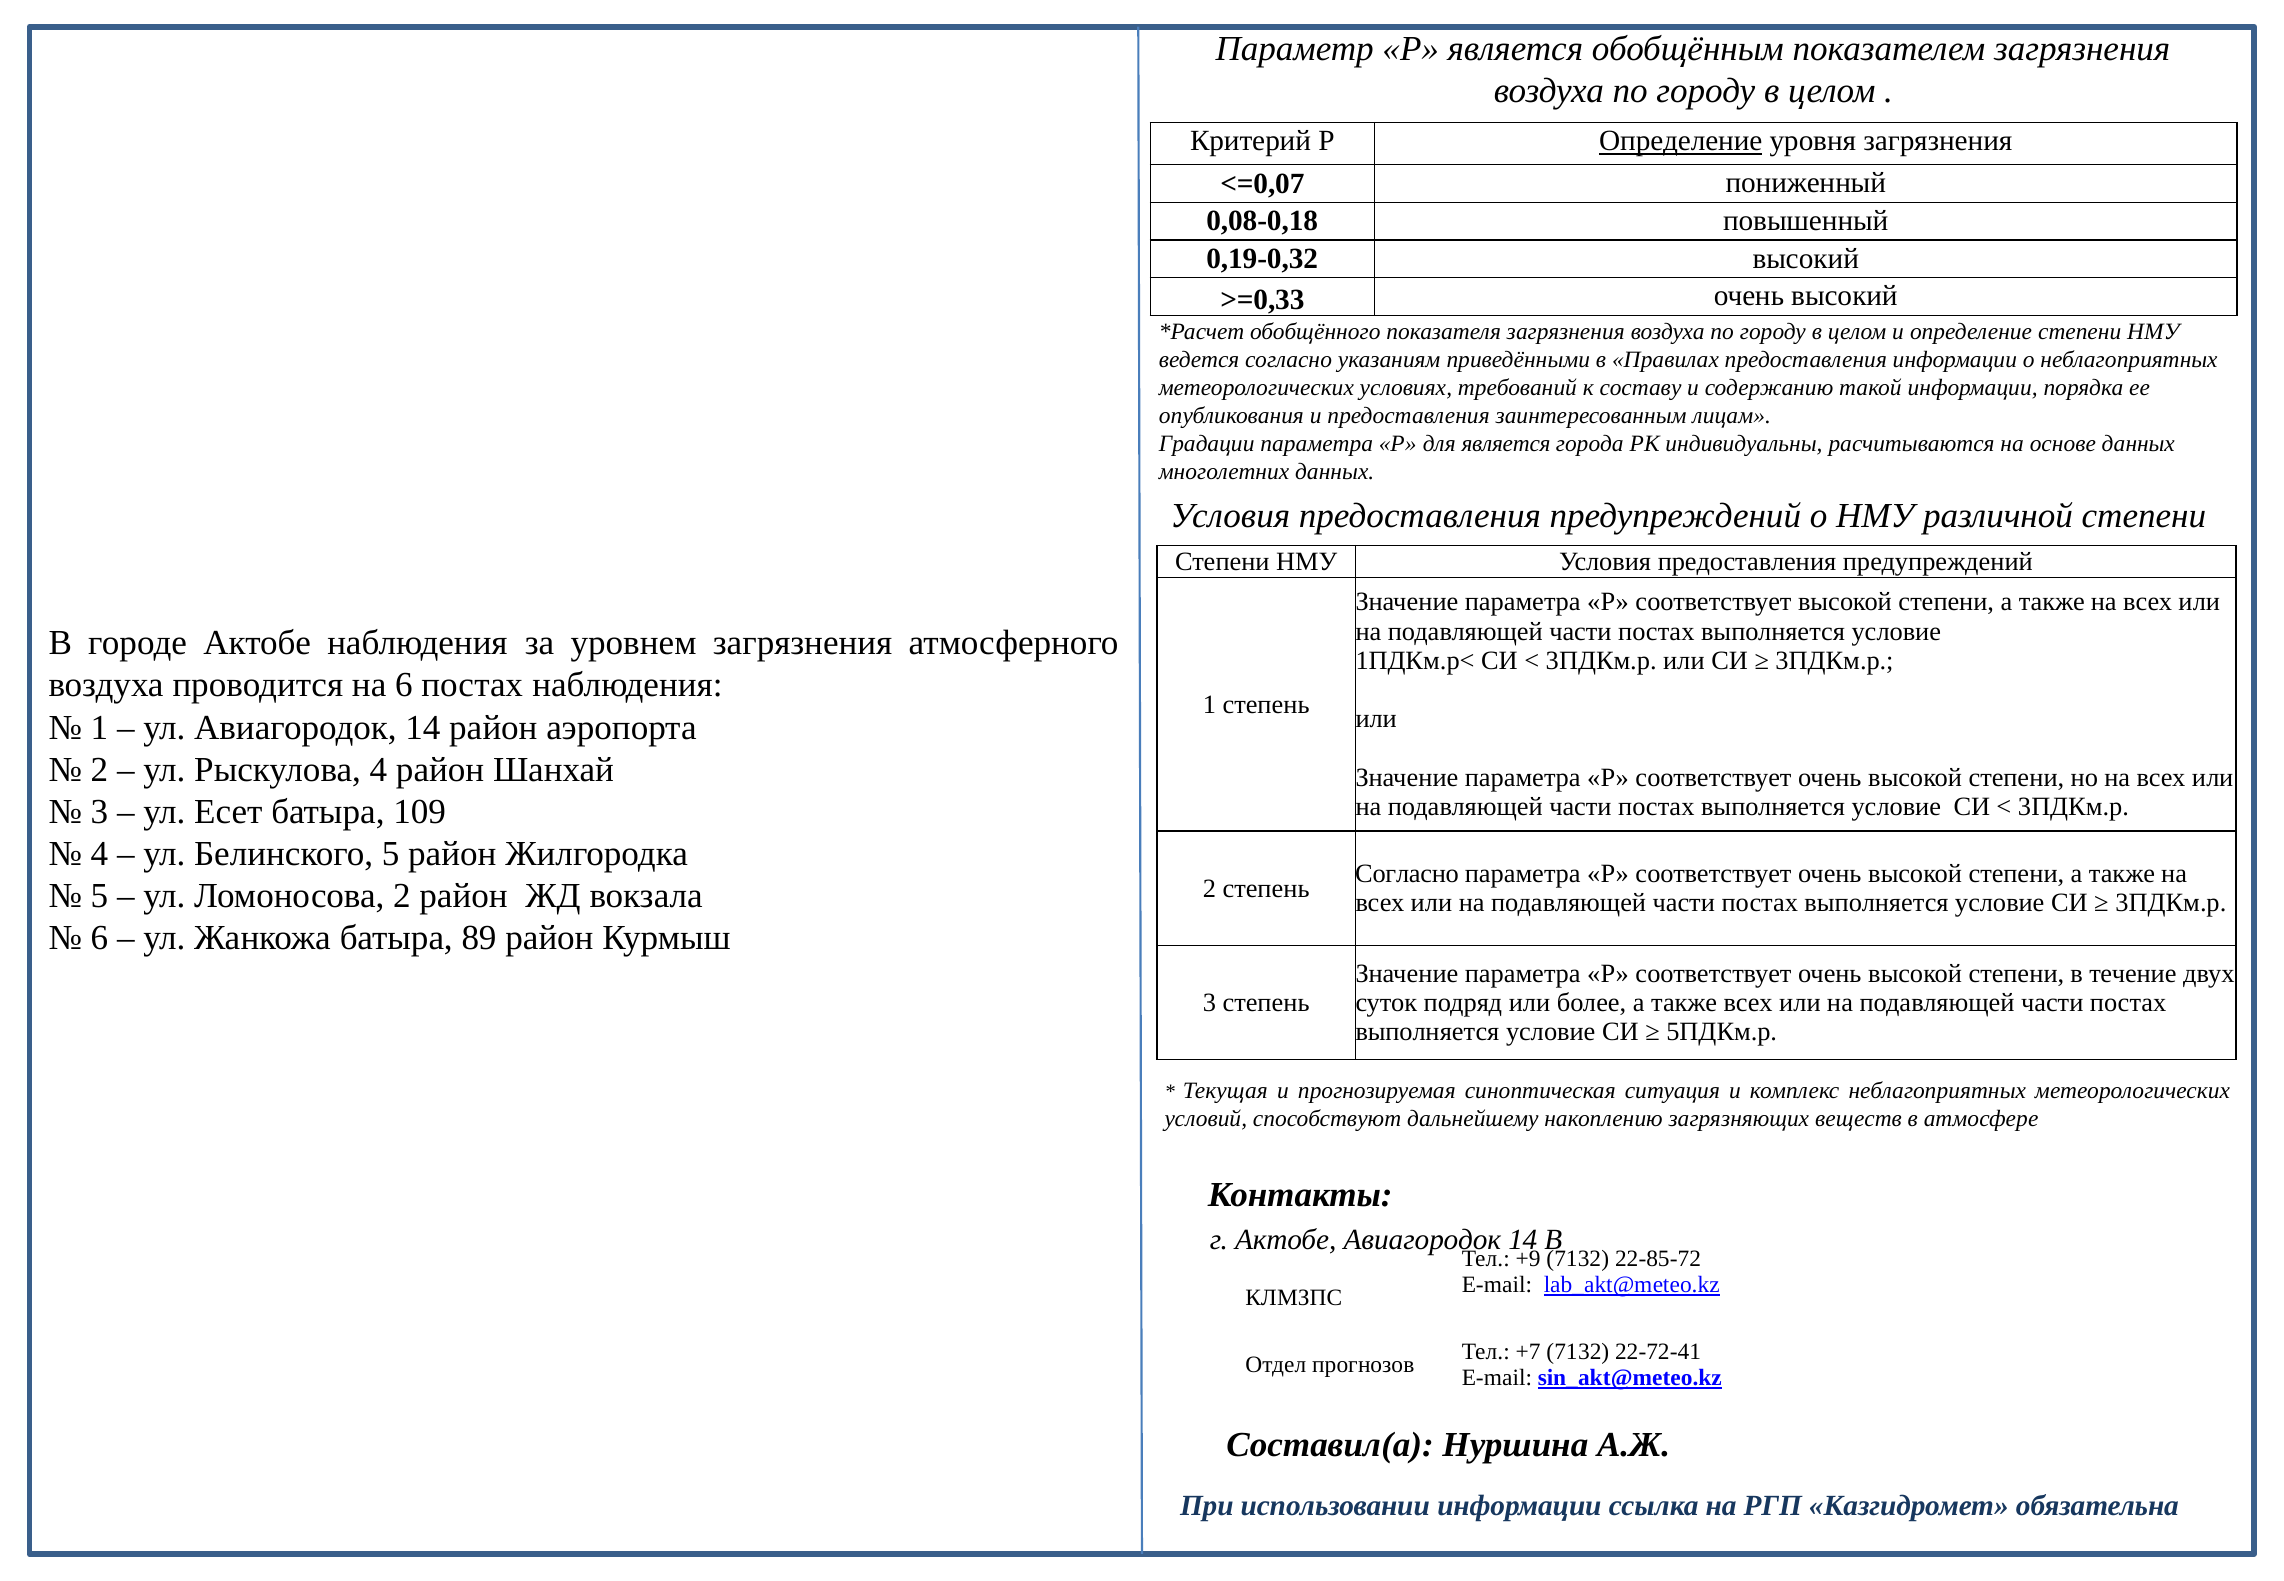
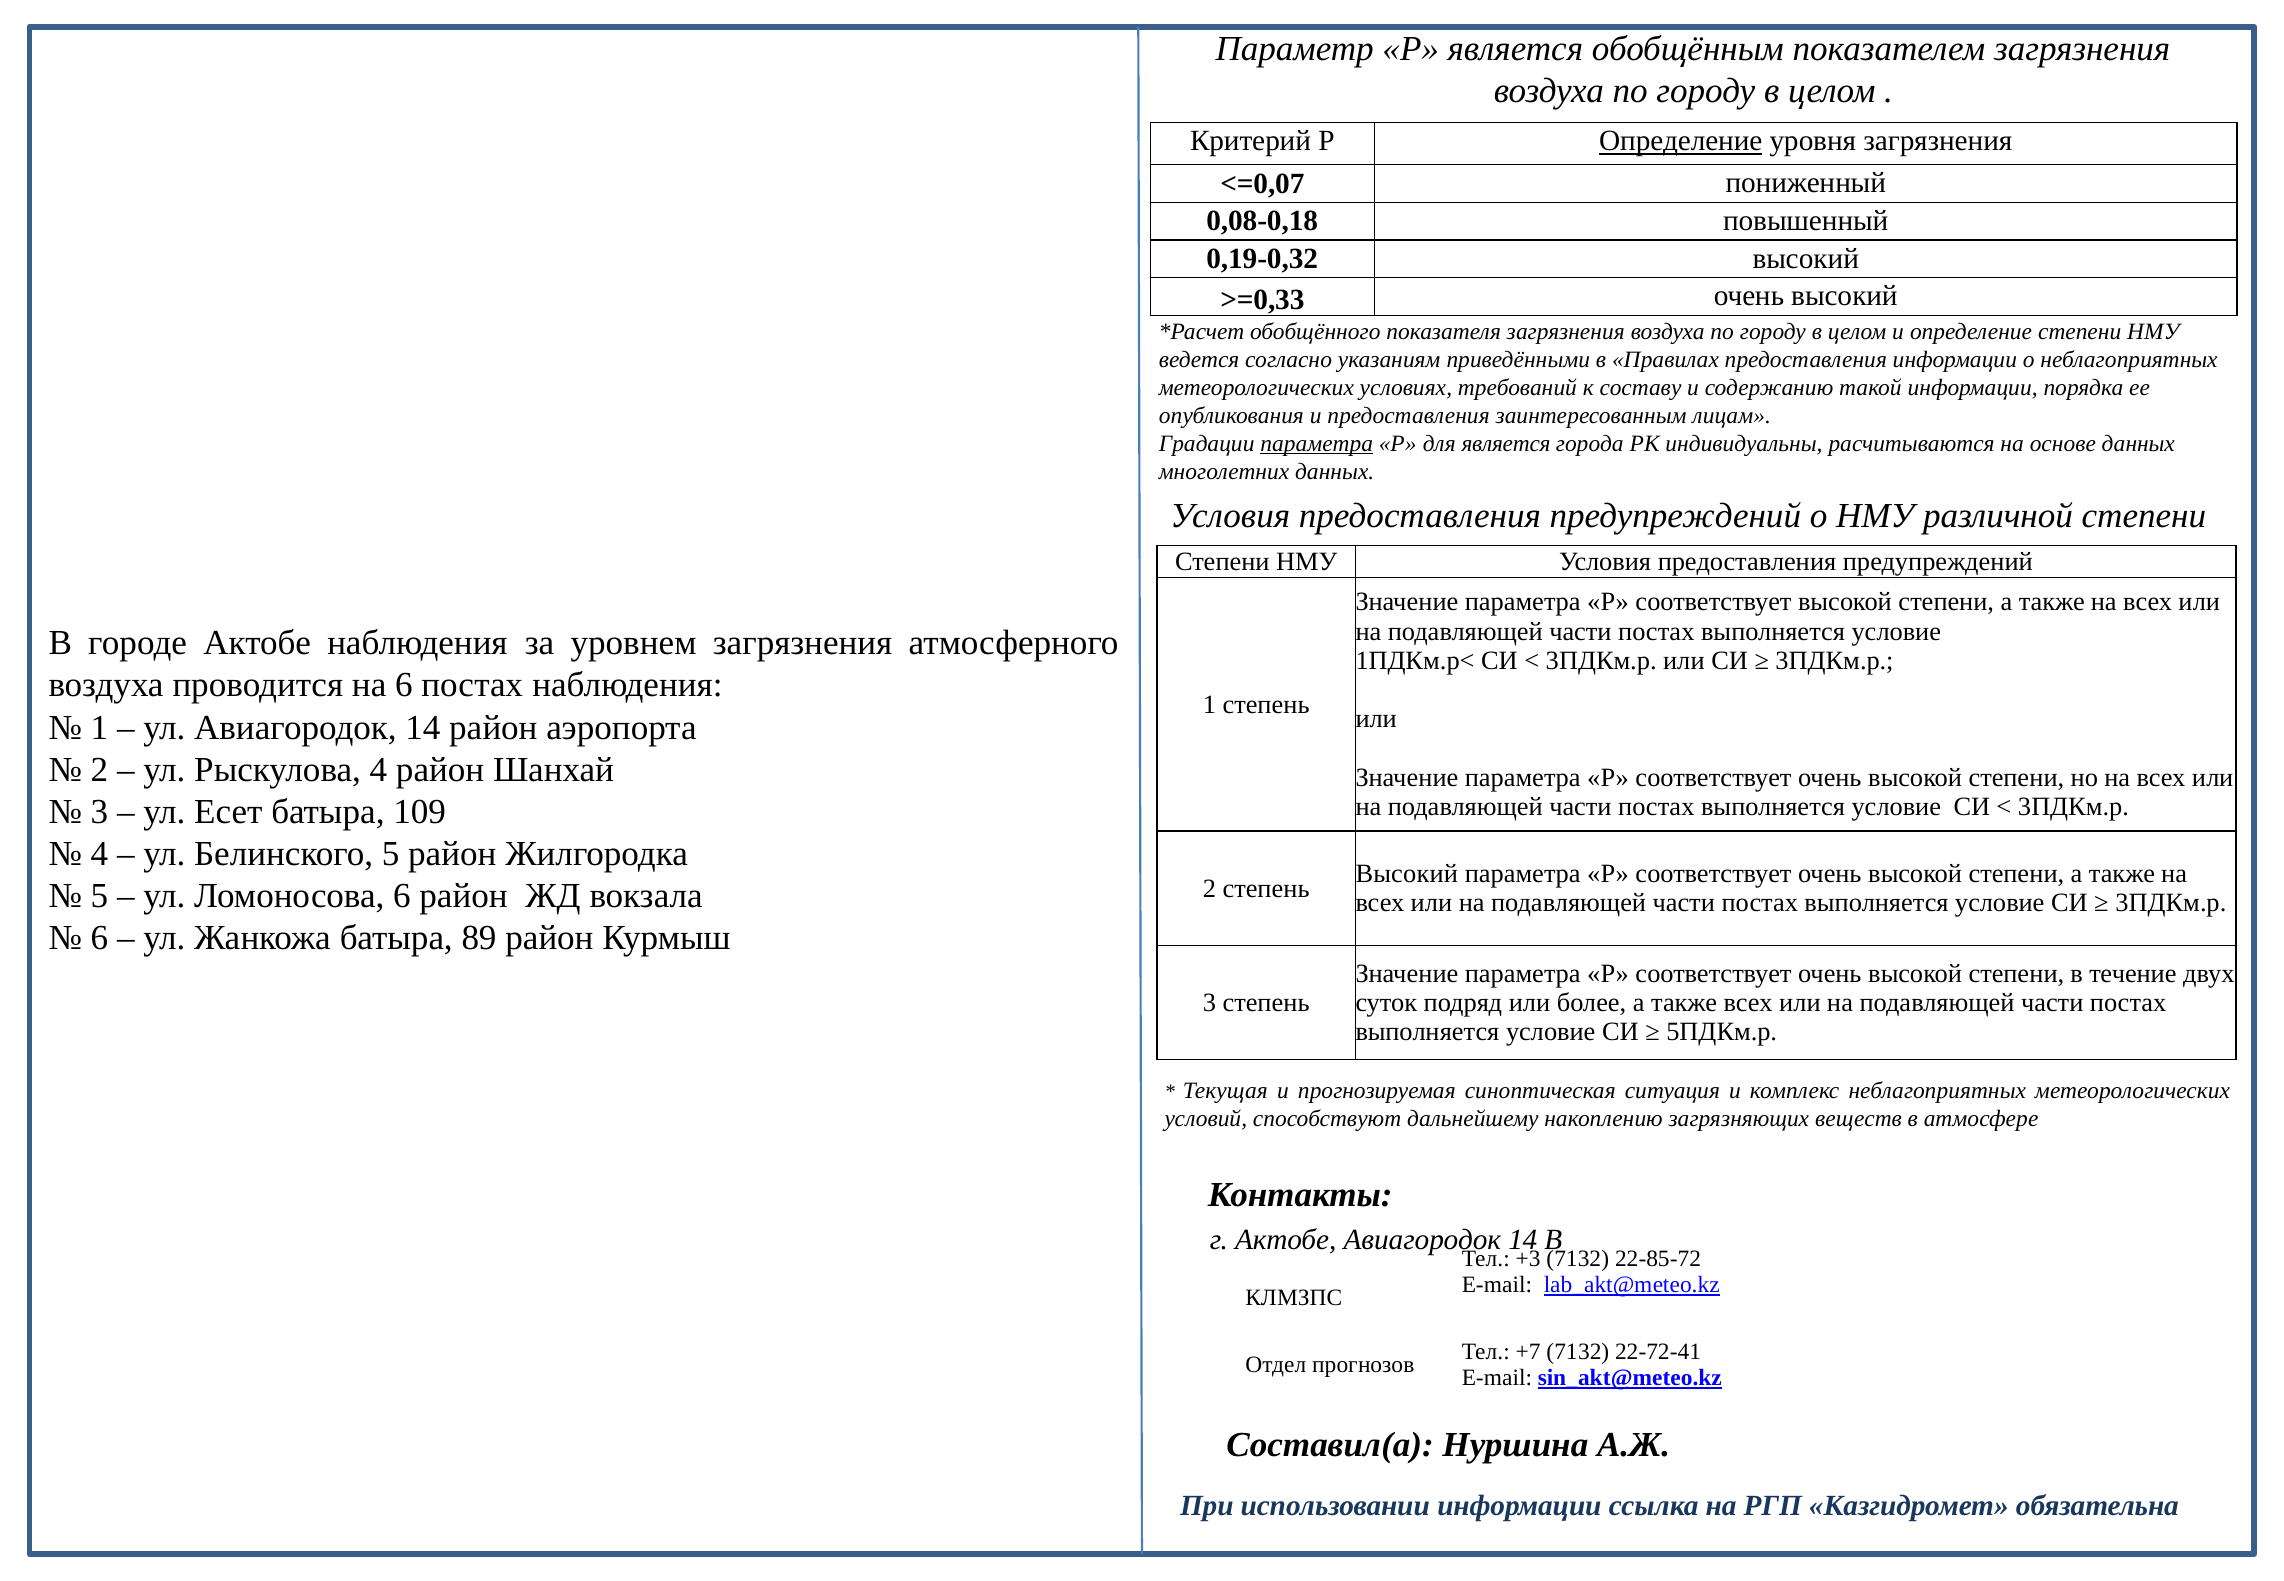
параметра underline: none -> present (1317, 444)
Согласно: Согласно -> Высокий (1407, 874)
Ломоносова 2: 2 -> 6 (402, 896)
+9: +9 -> +3 (1528, 1259)
